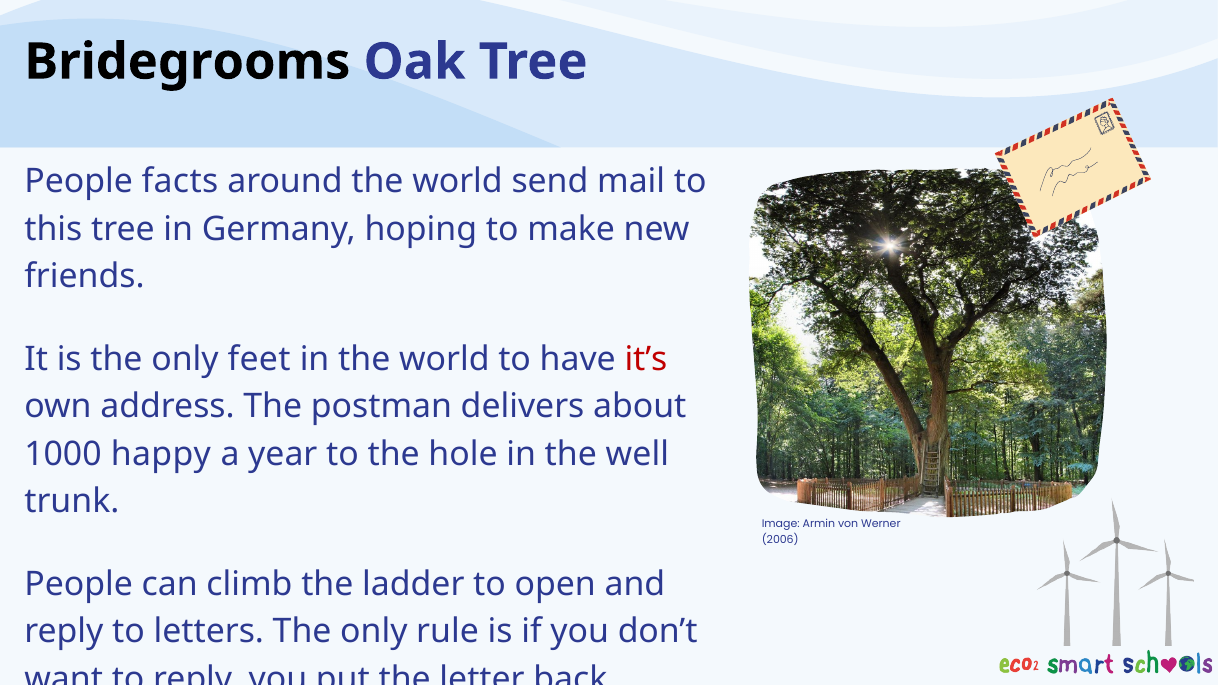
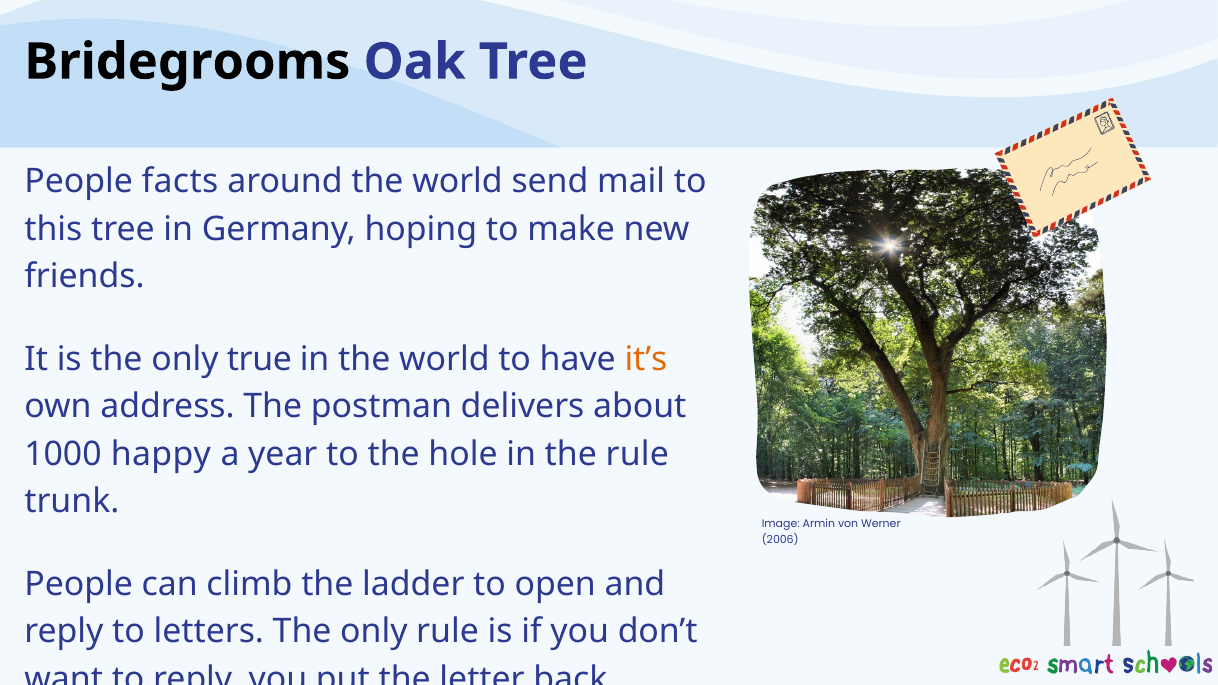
feet: feet -> true (259, 359)
it’s colour: red -> orange (646, 359)
the well: well -> rule (637, 454)
